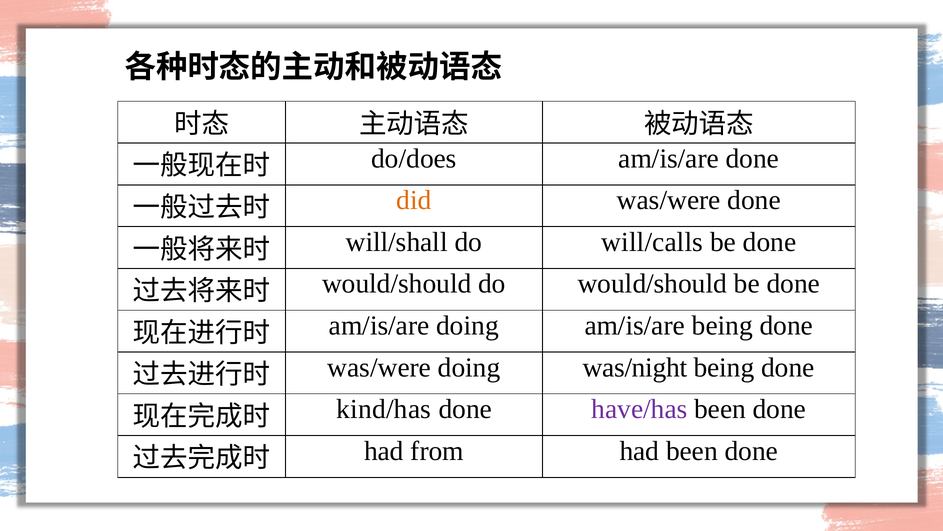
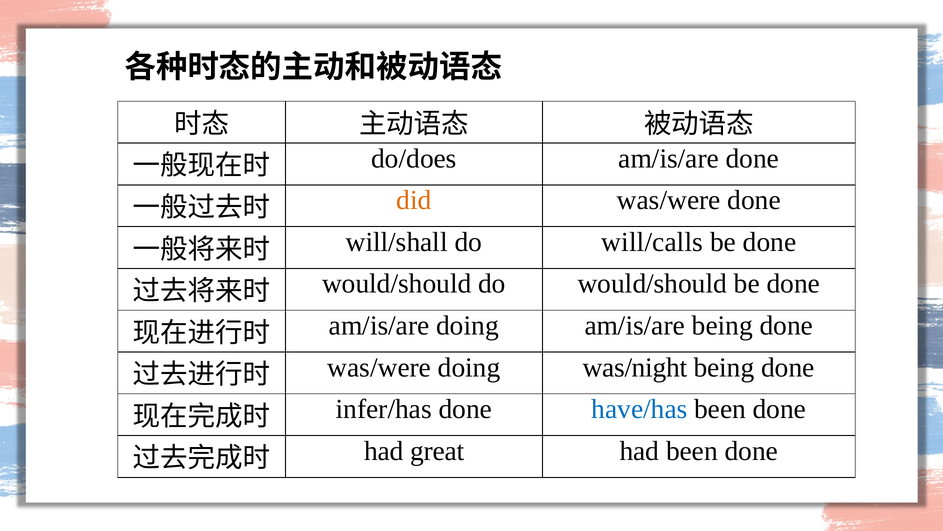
kind/has: kind/has -> infer/has (384, 409)
have/has colour: purple -> blue (639, 409)
from: from -> great (437, 451)
